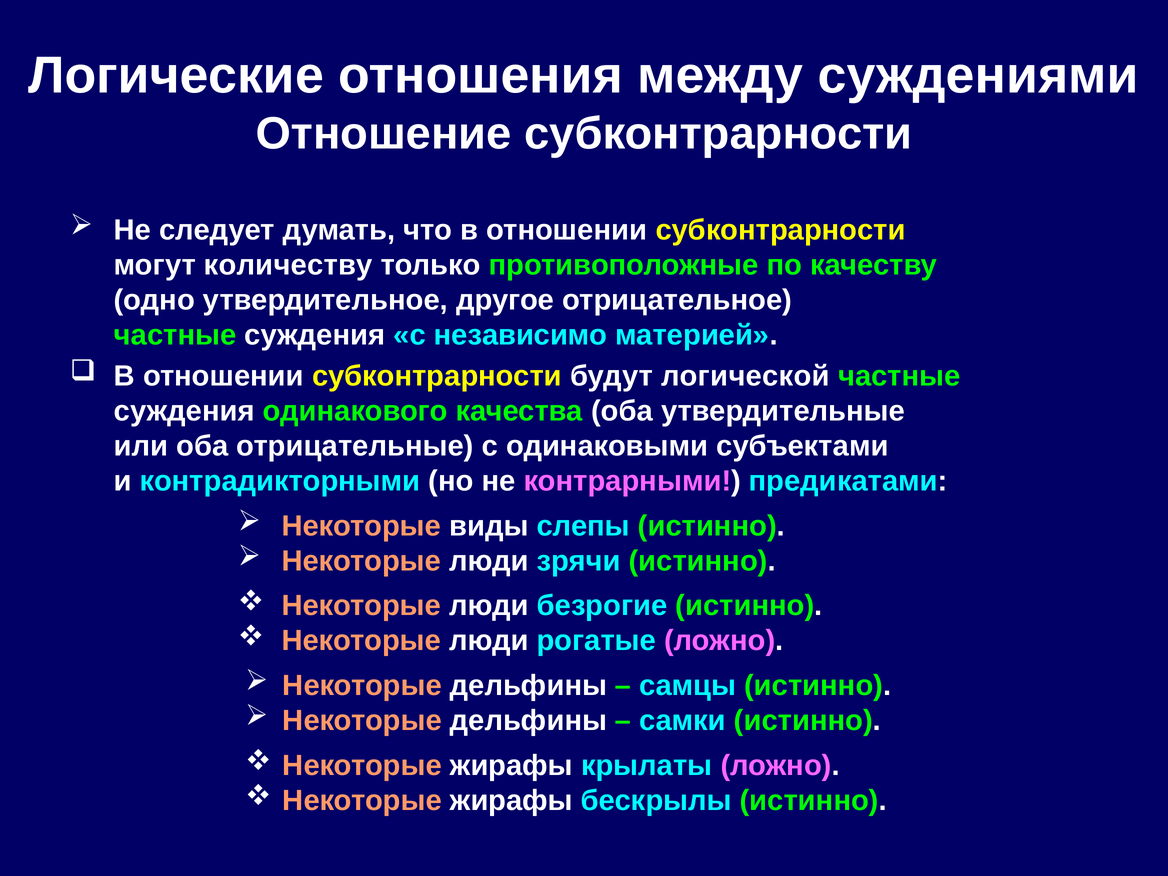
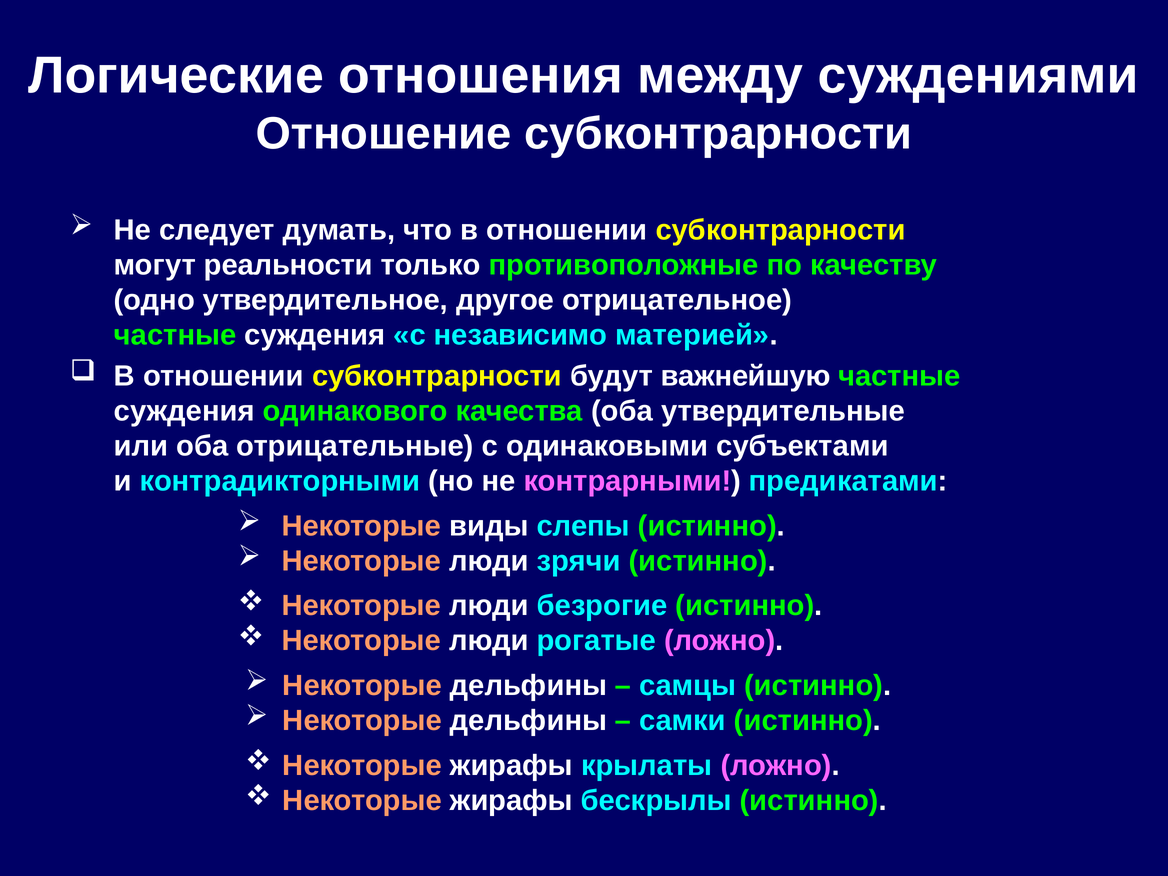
количеству: количеству -> реальности (288, 265)
логической: логической -> важнейшую (746, 376)
